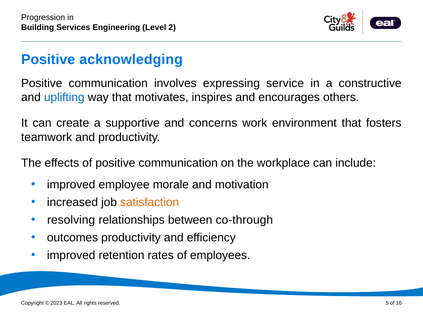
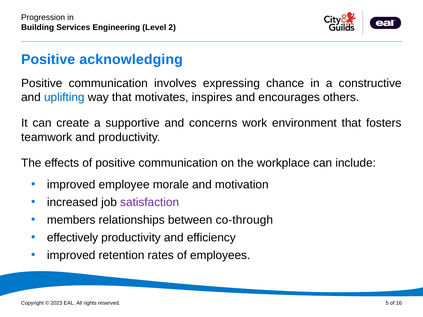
service: service -> chance (285, 83)
satisfaction colour: orange -> purple (150, 203)
resolving: resolving -> members (71, 220)
outcomes: outcomes -> effectively (73, 238)
